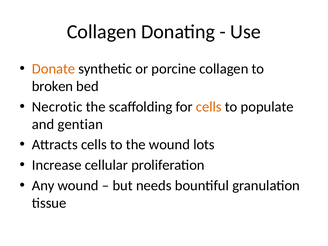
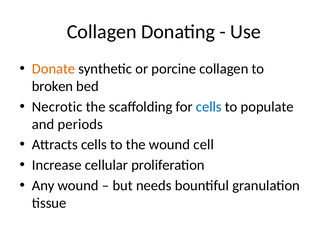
cells colour: orange -> blue (209, 107)
gentian: gentian -> periods (80, 124)
lots: lots -> cell (204, 145)
